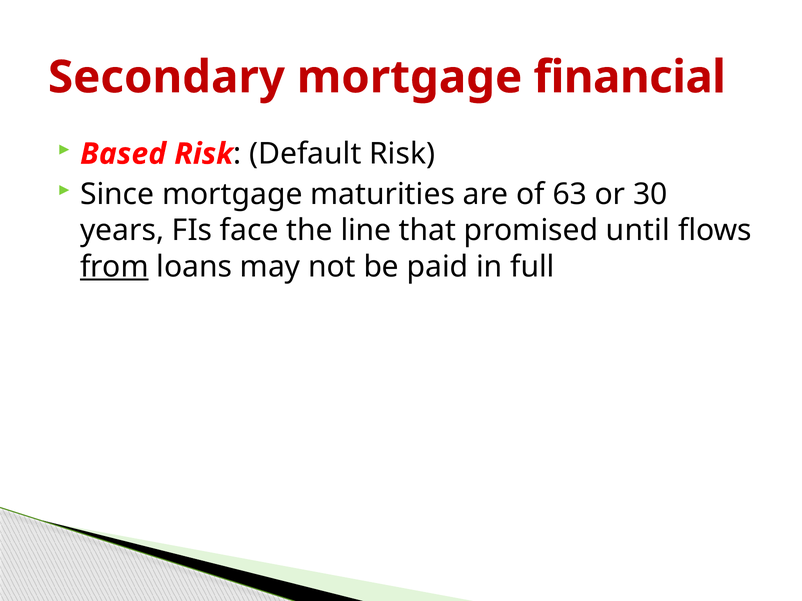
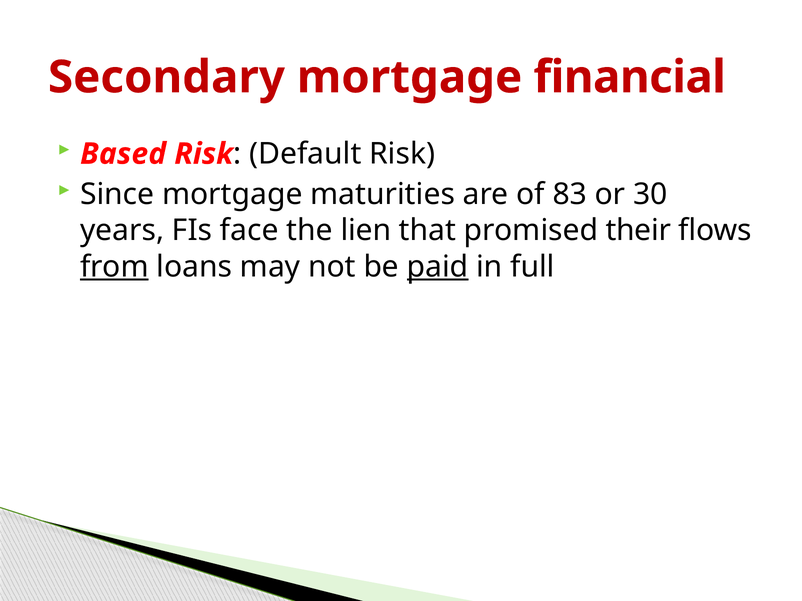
63: 63 -> 83 (570, 195)
line: line -> lien (366, 231)
until: until -> their (638, 231)
paid underline: none -> present (438, 267)
